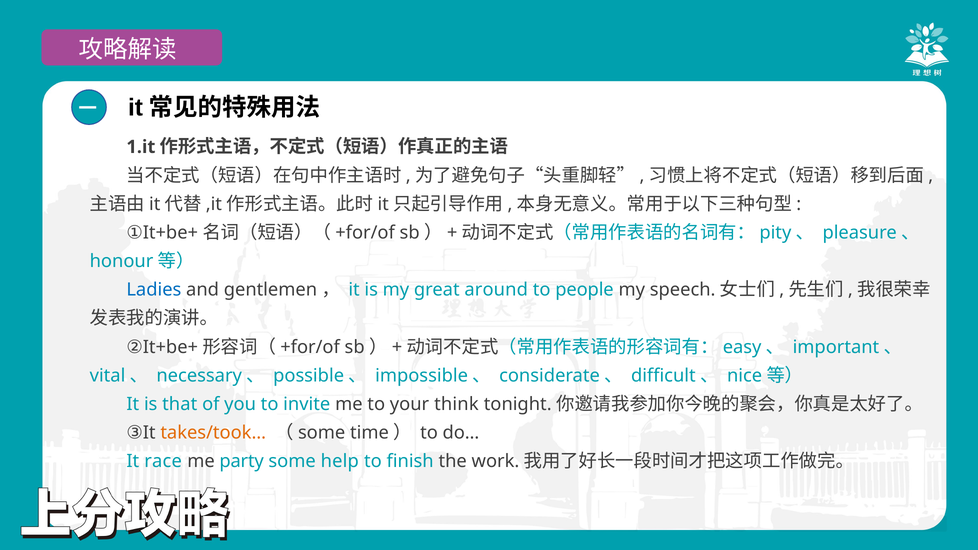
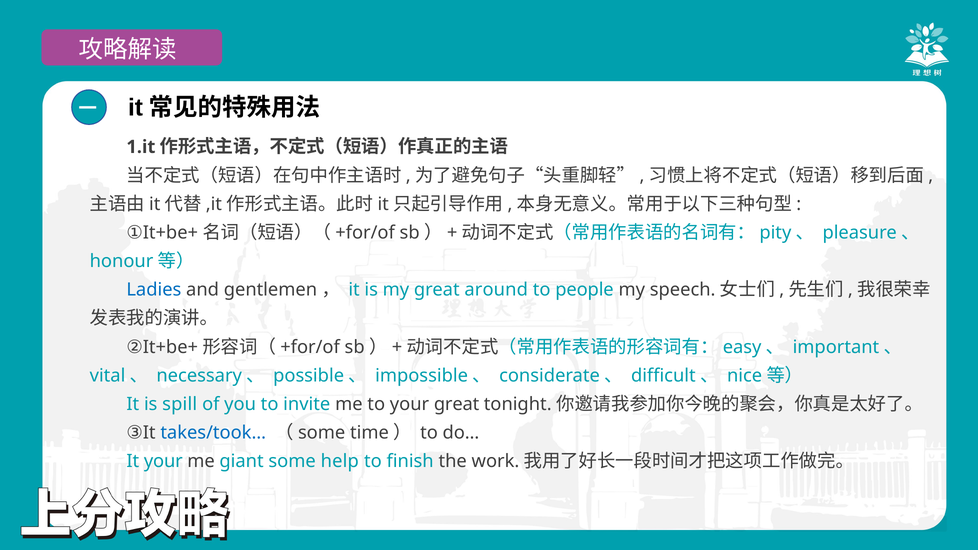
that: that -> spill (180, 404)
your think: think -> great (457, 404)
takes/took… colour: orange -> blue (213, 433)
It race: race -> your (163, 461)
party: party -> giant (242, 461)
